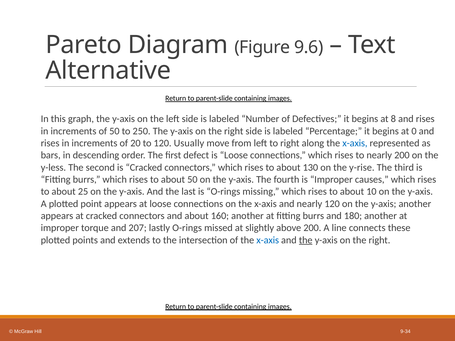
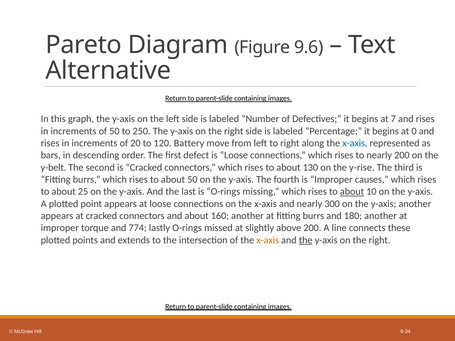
8: 8 -> 7 (393, 119)
Usually: Usually -> Battery (189, 143)
y-less: y-less -> y-belt (53, 168)
about underline: none -> present (352, 192)
nearly 120: 120 -> 300 (332, 204)
207: 207 -> 774 (138, 228)
x-axis colour: blue -> orange (268, 240)
